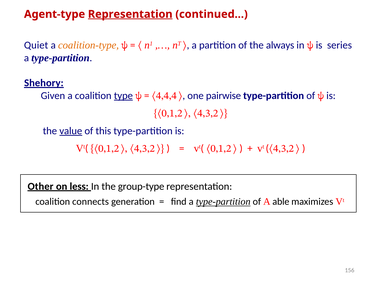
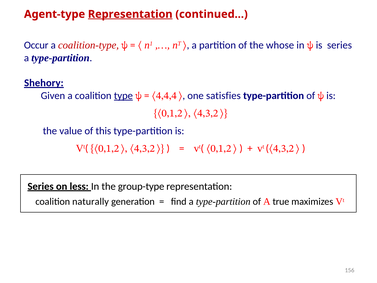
Quiet: Quiet -> Occur (36, 45)
coalition-type colour: orange -> red (89, 45)
always: always -> whose (280, 45)
pairwise: pairwise -> satisfies (223, 96)
value underline: present -> none (71, 131)
Other: Other -> Series (41, 186)
connects: connects -> naturally (91, 202)
type-partition underline: present -> none (223, 202)
able: able -> true (281, 202)
